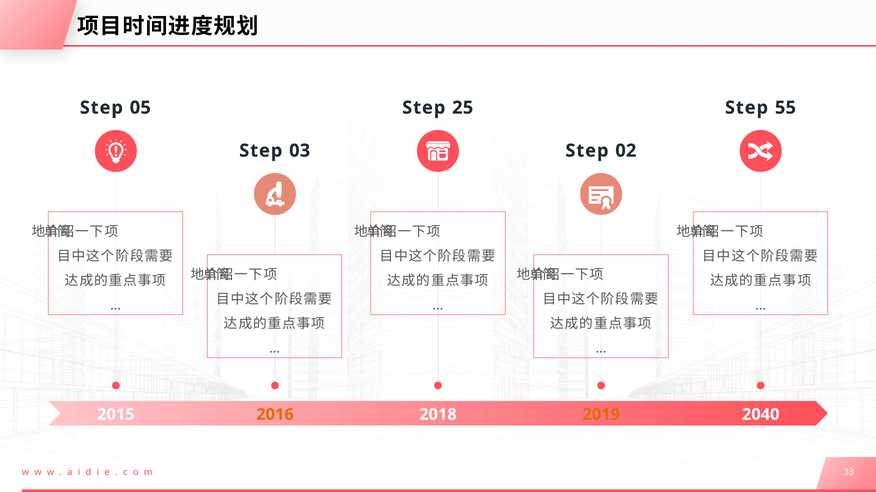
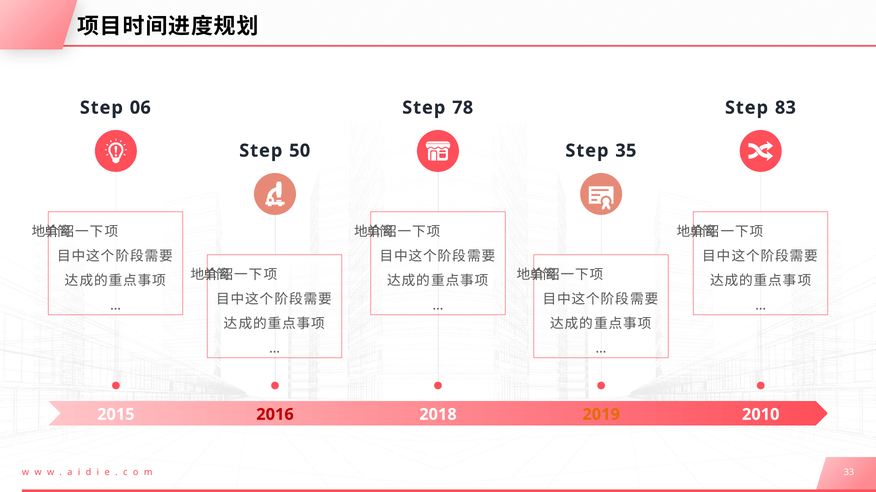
05: 05 -> 06 (140, 108)
25: 25 -> 78 (463, 108)
55: 55 -> 83 (785, 108)
03: 03 -> 50 (300, 151)
02: 02 -> 35 (626, 151)
2016 colour: orange -> red (275, 415)
2040: 2040 -> 2010 (761, 415)
